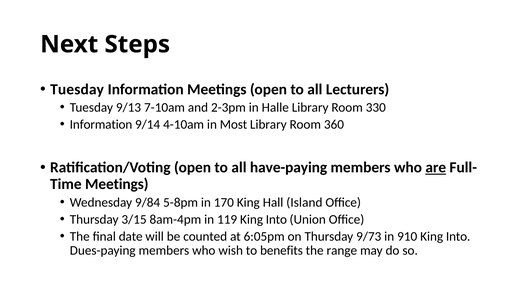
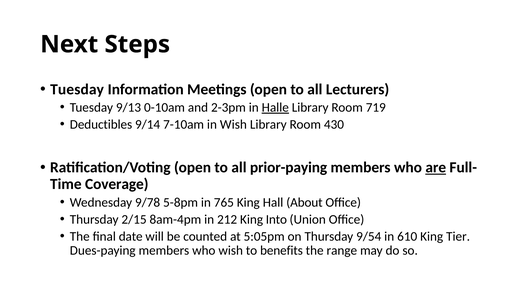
7-10am: 7-10am -> 0-10am (164, 107)
Halle underline: none -> present (275, 107)
330: 330 -> 719 (376, 107)
Information: Information -> Deductibles (101, 124)
4-10am: 4-10am -> 7-10am (184, 124)
in Most: Most -> Wish (233, 124)
360: 360 -> 430 (334, 124)
have-paying: have-paying -> prior-paying (289, 167)
Meetings: Meetings -> Coverage (117, 184)
9/84: 9/84 -> 9/78 (148, 202)
170: 170 -> 765 (224, 202)
Island: Island -> About (304, 202)
3/15: 3/15 -> 2/15 (134, 219)
119: 119 -> 212 (227, 219)
6:05pm: 6:05pm -> 5:05pm (264, 236)
9/73: 9/73 -> 9/54 (369, 236)
910: 910 -> 610 (407, 236)
Into: Into -> Tier (458, 236)
